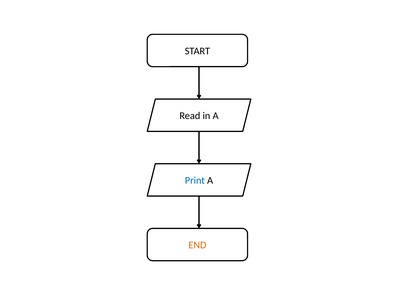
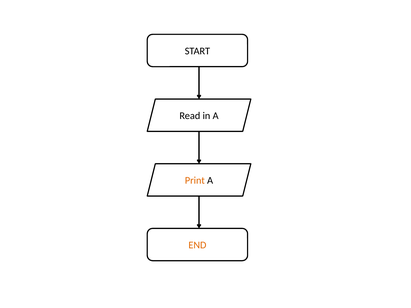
Print colour: blue -> orange (195, 181)
